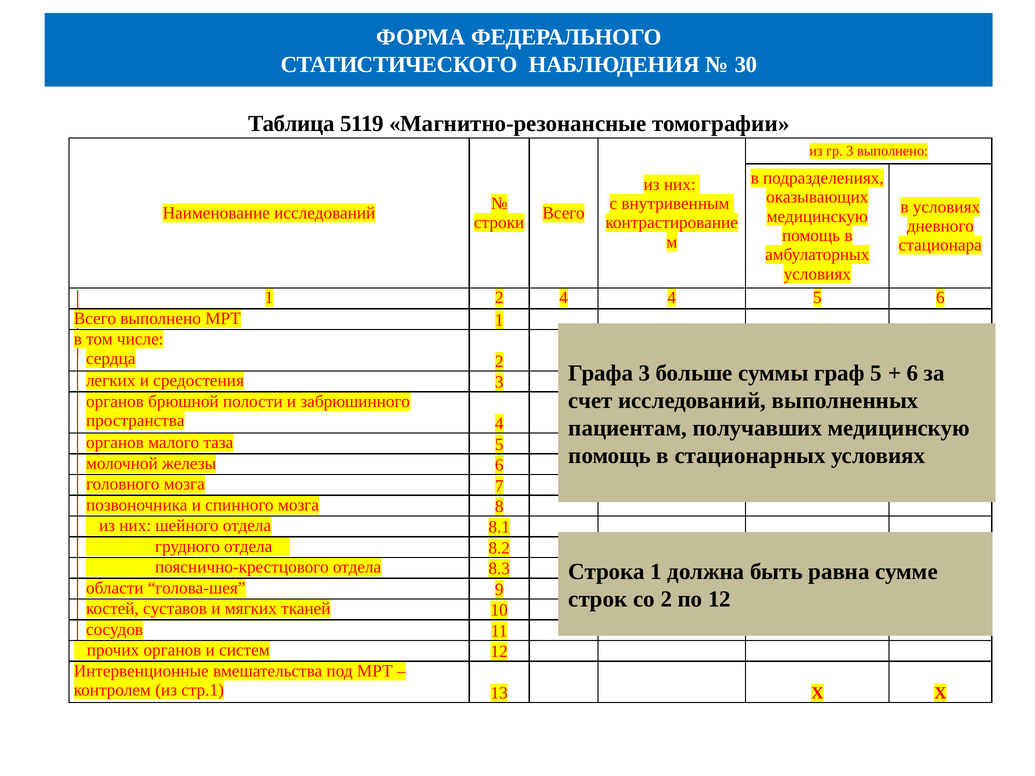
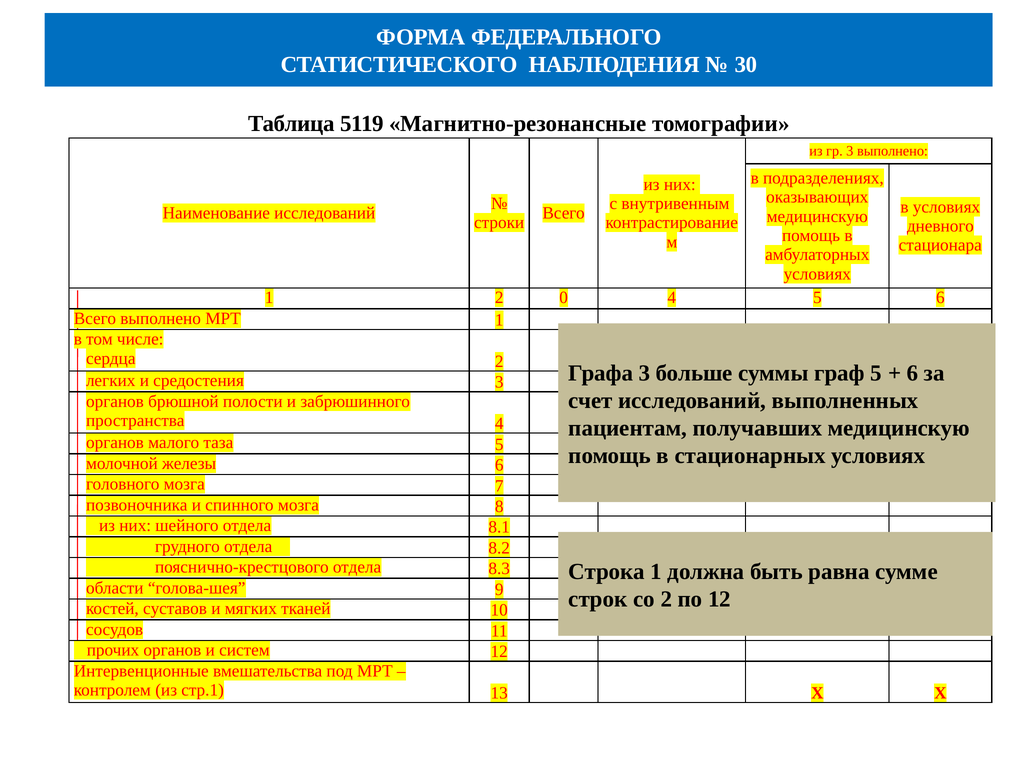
2 4: 4 -> 0 (564, 298)
